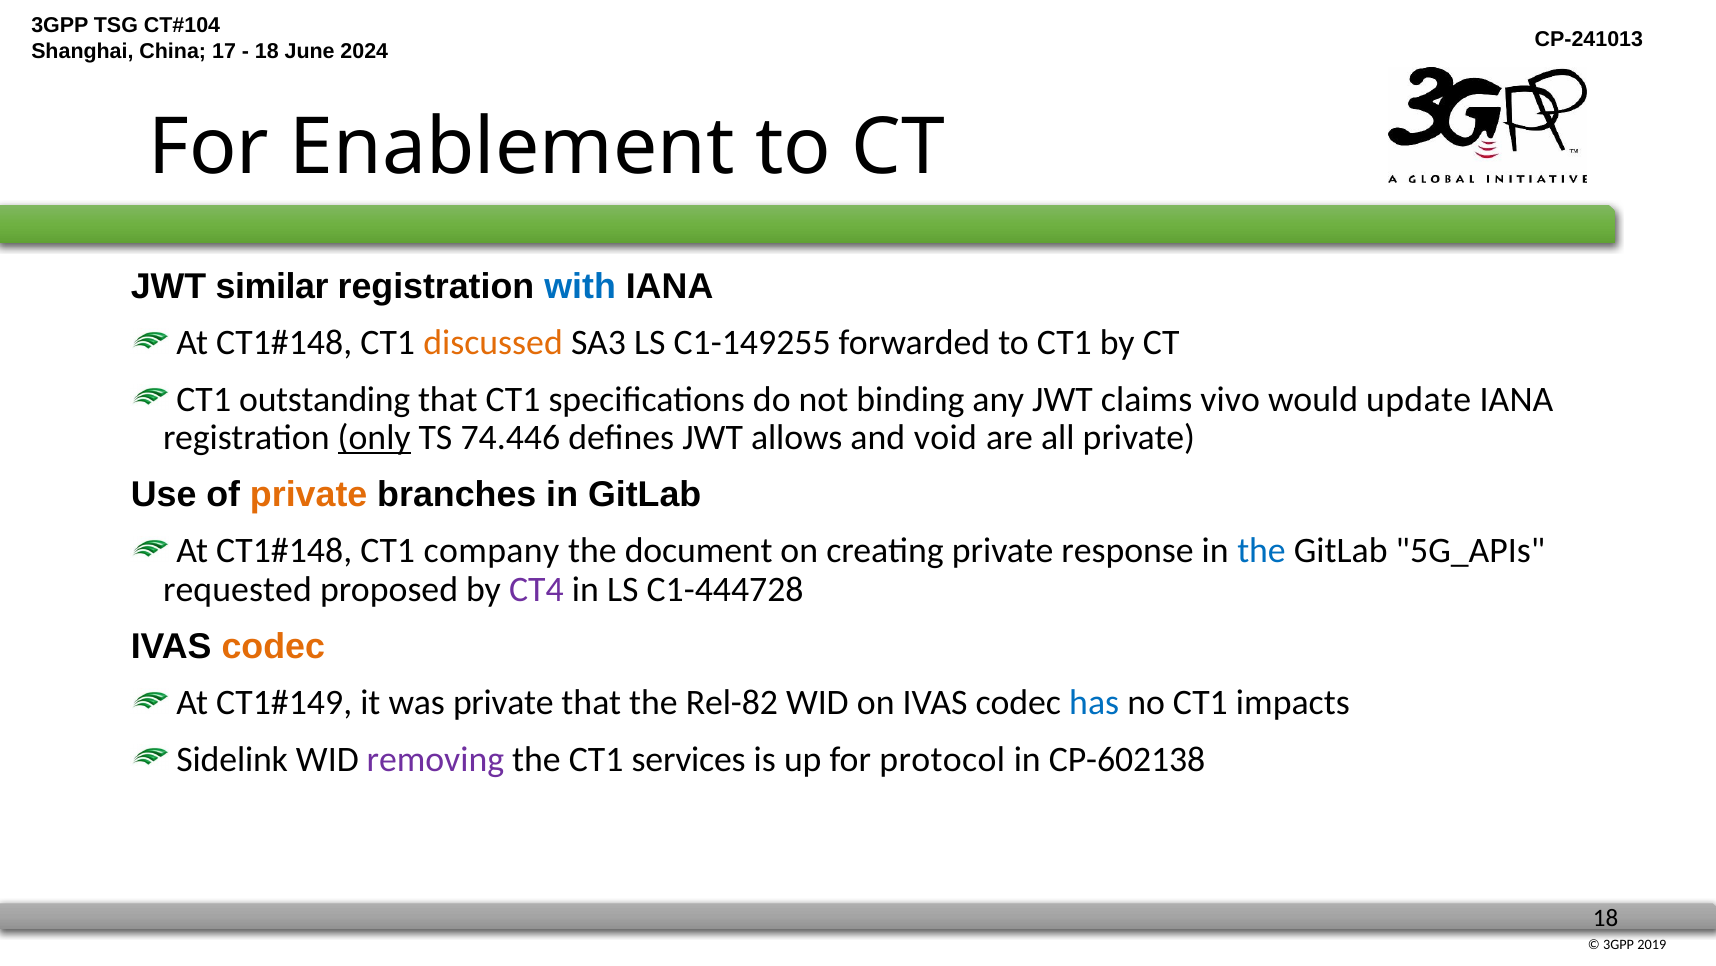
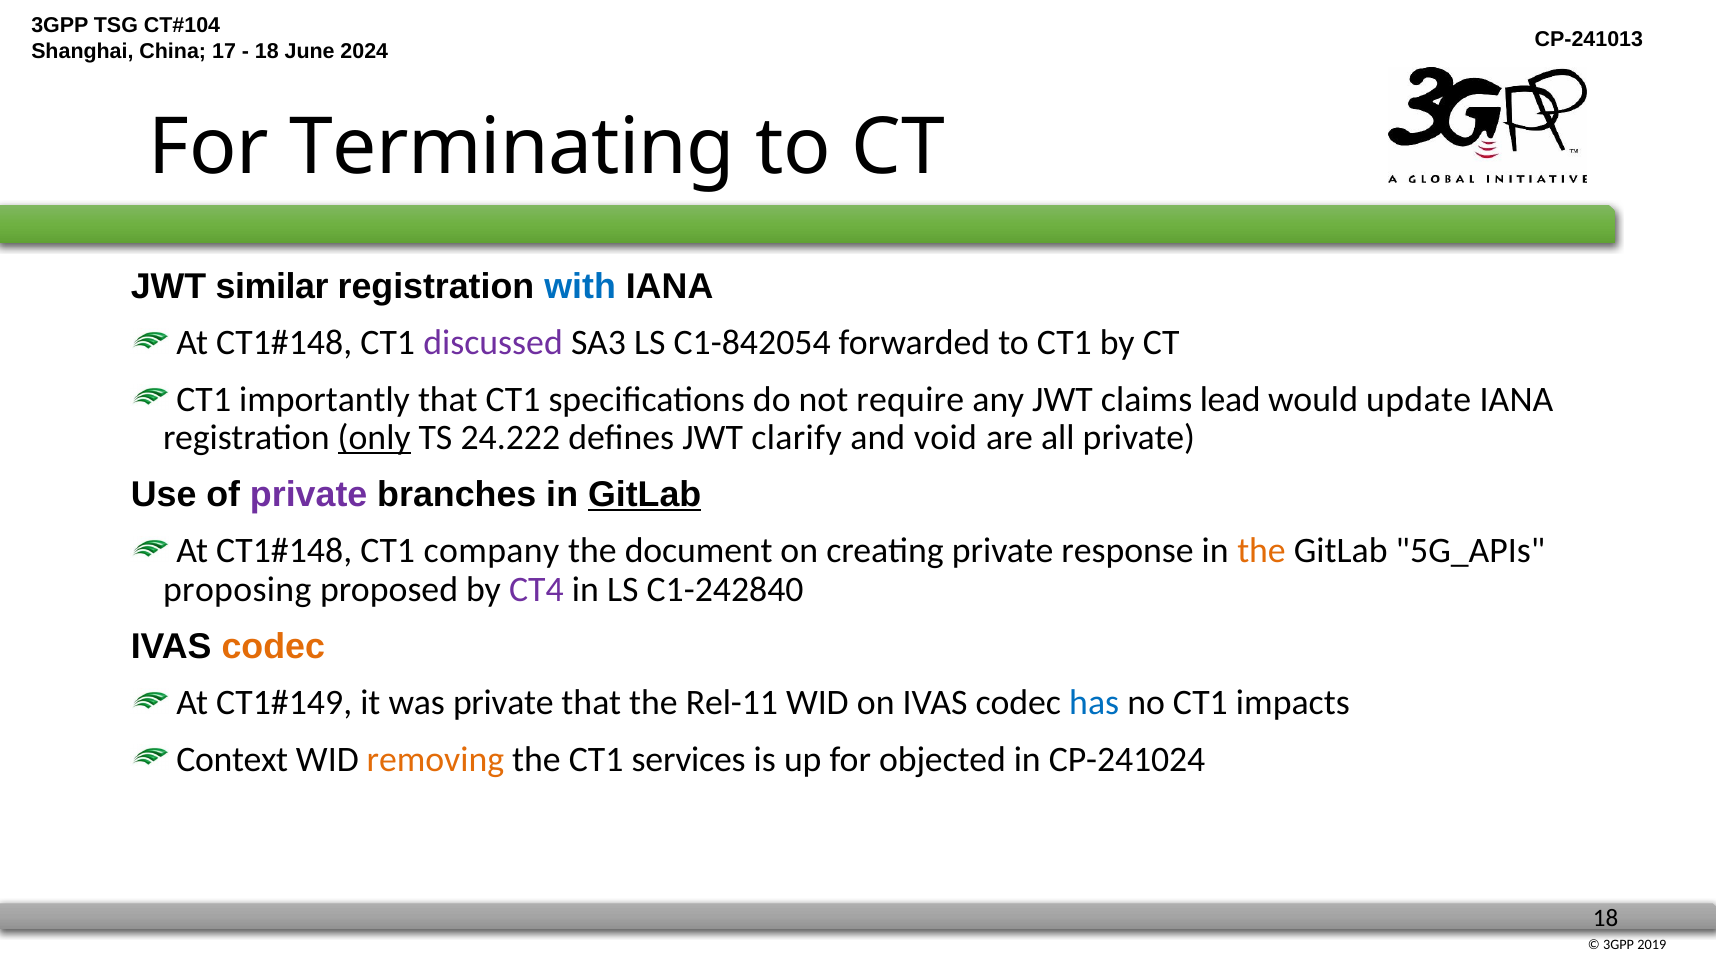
Enablement: Enablement -> Terminating (512, 148)
discussed colour: orange -> purple (493, 343)
C1-149255: C1-149255 -> C1-842054 (752, 343)
outstanding: outstanding -> importantly (325, 399)
binding: binding -> require (910, 399)
vivo: vivo -> lead (1230, 399)
74.446: 74.446 -> 24.222 (510, 438)
allows: allows -> clarify (797, 438)
private colour: orange -> purple (309, 494)
GitLab underline: none -> present (645, 494)
the colour: blue -> orange (1262, 551)
requested: requested -> proposing (237, 589)
C1-444728: C1-444728 -> C1-242840 (725, 589)
Rel-82: Rel-82 -> Rel-11 (732, 702)
Sidelink: Sidelink -> Context (232, 759)
removing colour: purple -> orange (435, 759)
protocol: protocol -> objected (942, 759)
CP-602138: CP-602138 -> CP-241024 (1127, 759)
